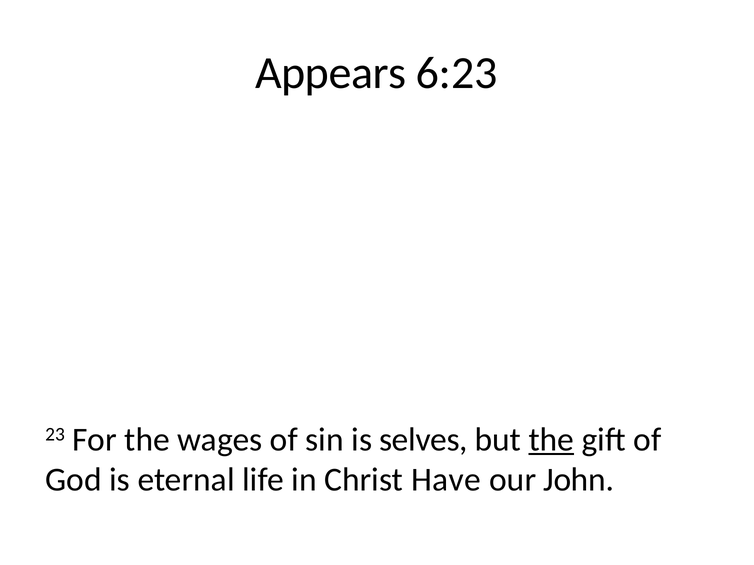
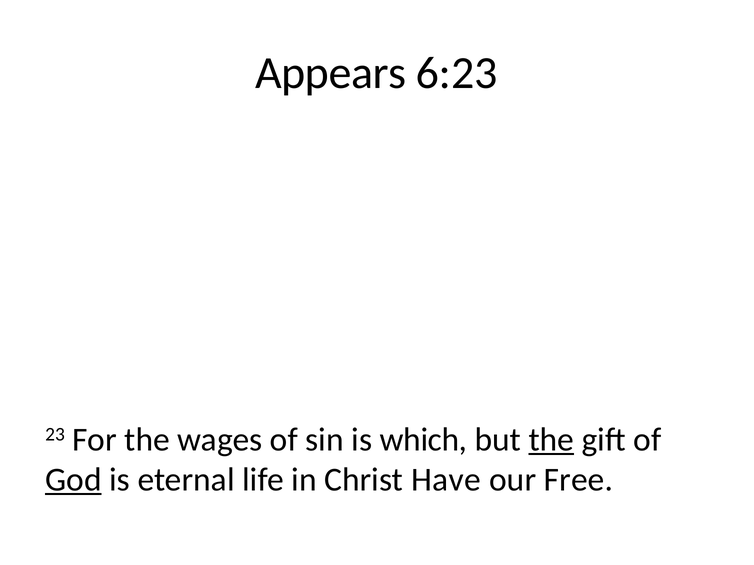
selves: selves -> which (423, 440)
God underline: none -> present (73, 480)
John: John -> Free (578, 480)
